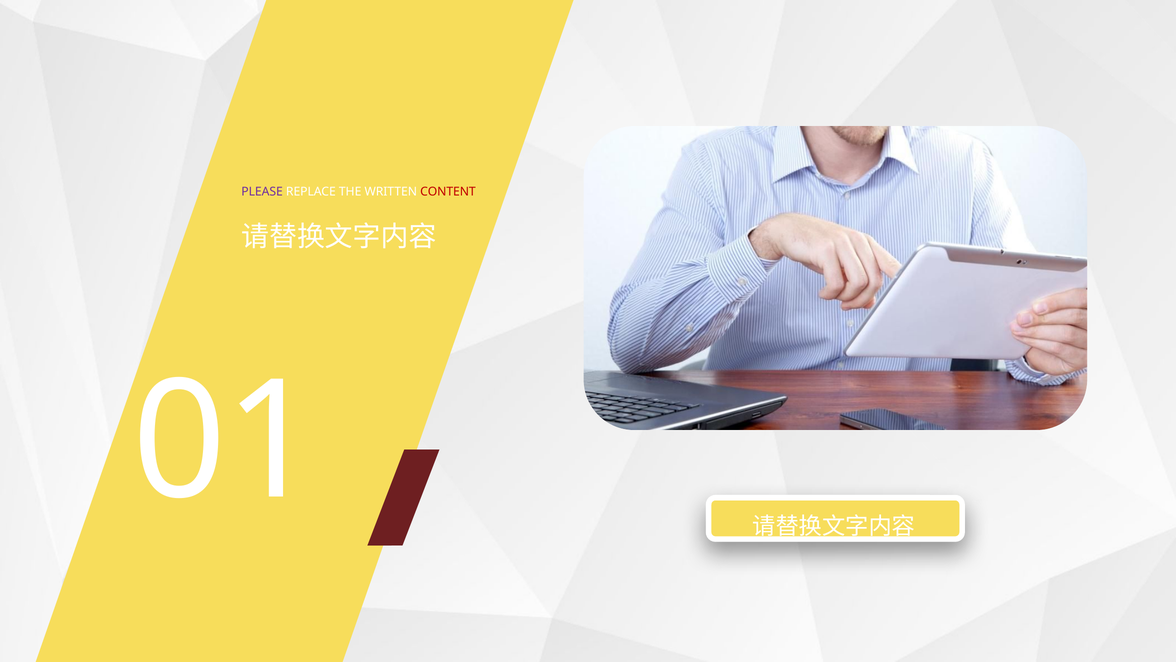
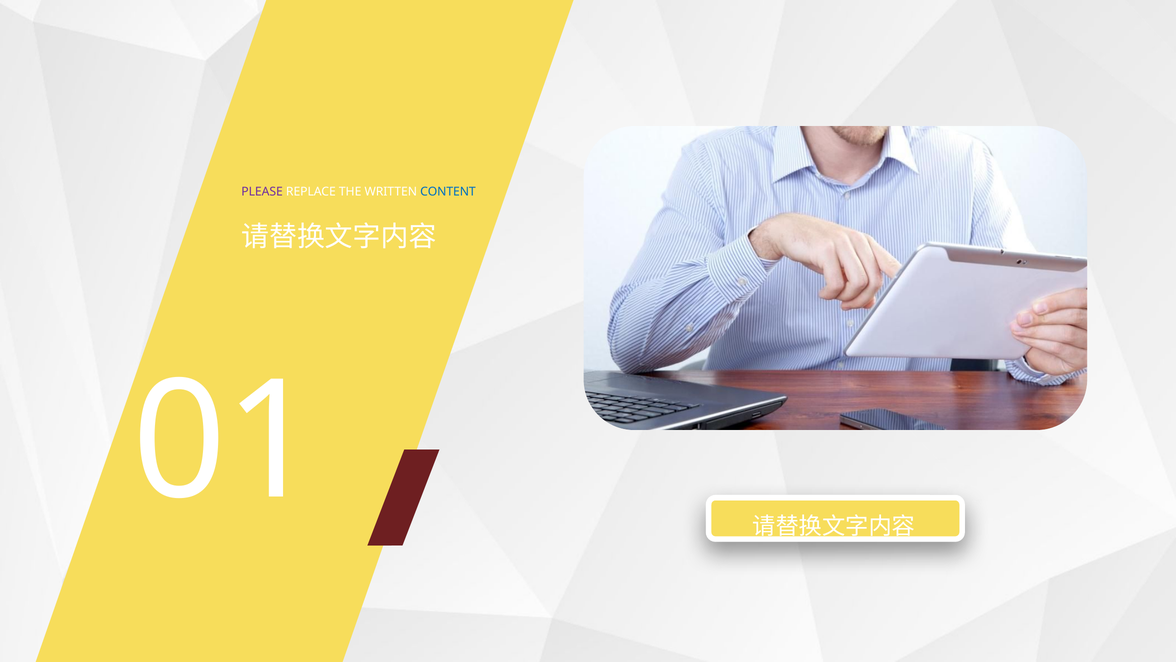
CONTENT colour: red -> blue (448, 192)
